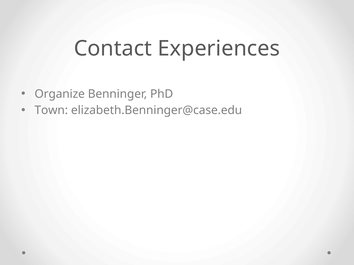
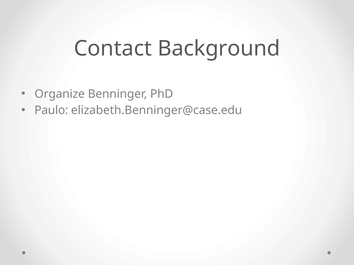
Experiences: Experiences -> Background (219, 49)
Town: Town -> Paulo (51, 111)
